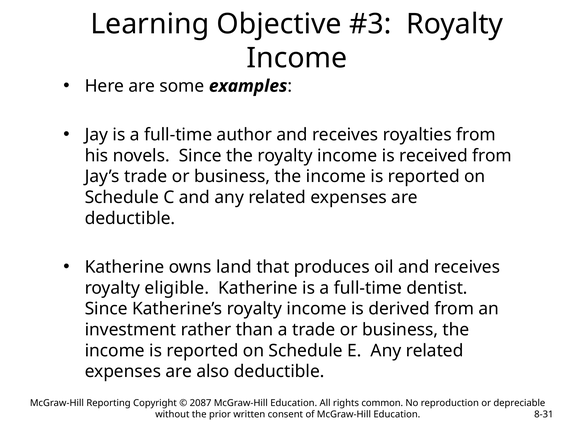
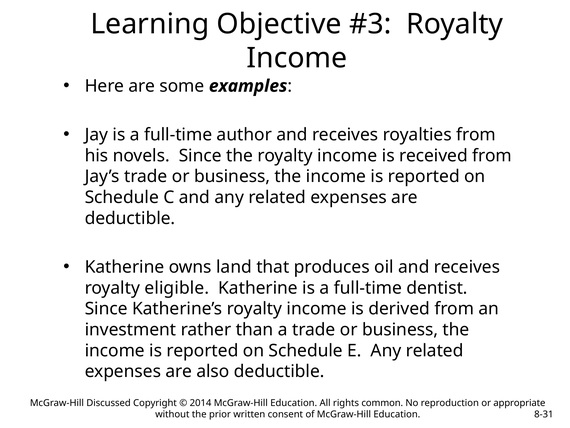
Reporting: Reporting -> Discussed (109, 402)
2087: 2087 -> 2014 (201, 402)
depreciable: depreciable -> appropriate (519, 402)
